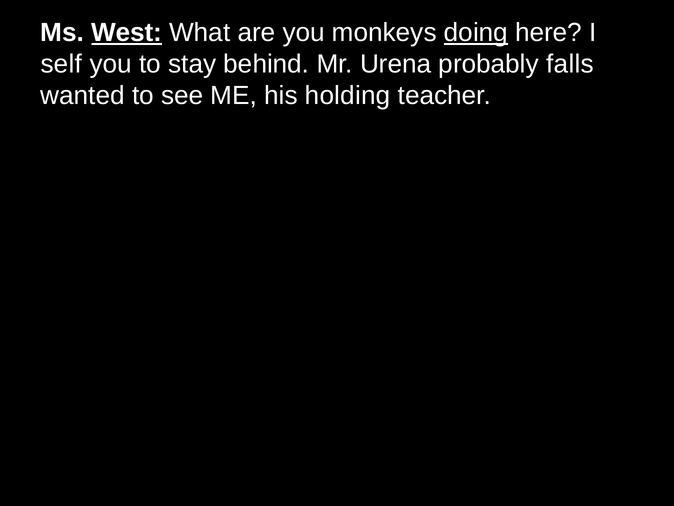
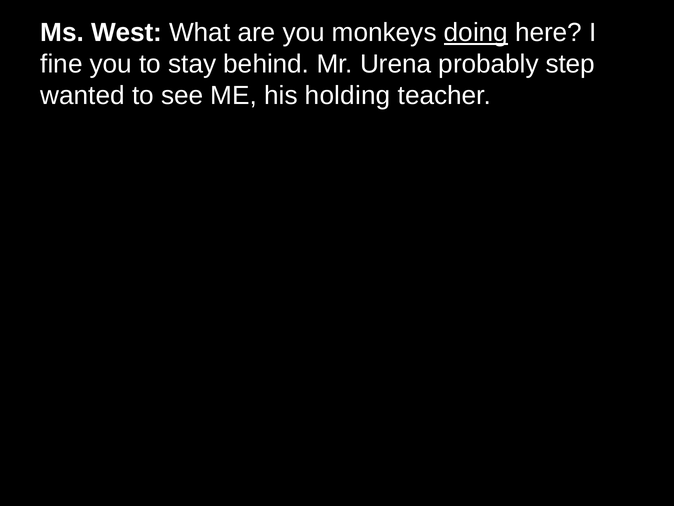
West underline: present -> none (127, 33)
self: self -> fine (62, 64)
falls: falls -> step (570, 64)
